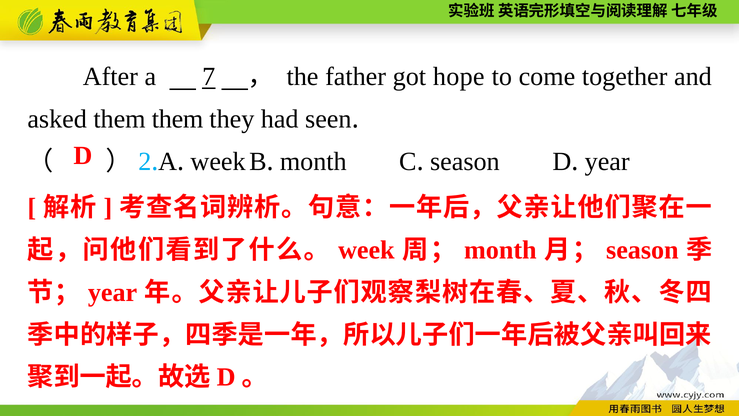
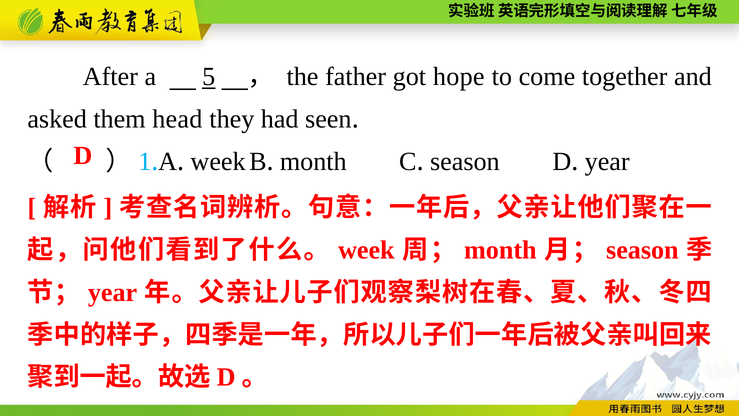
7: 7 -> 5 (209, 77)
them them: them -> head (177, 119)
2: 2 -> 1 (145, 161)
